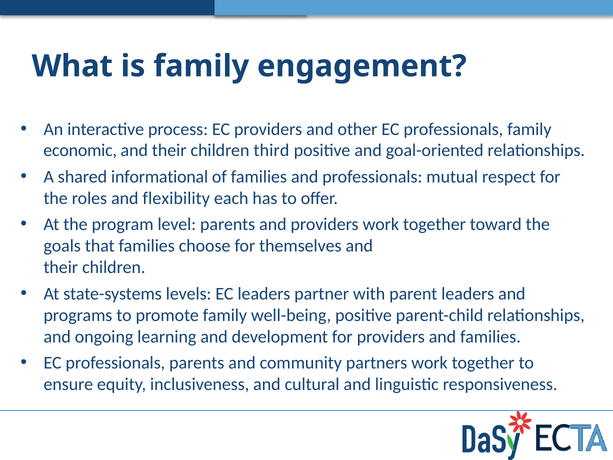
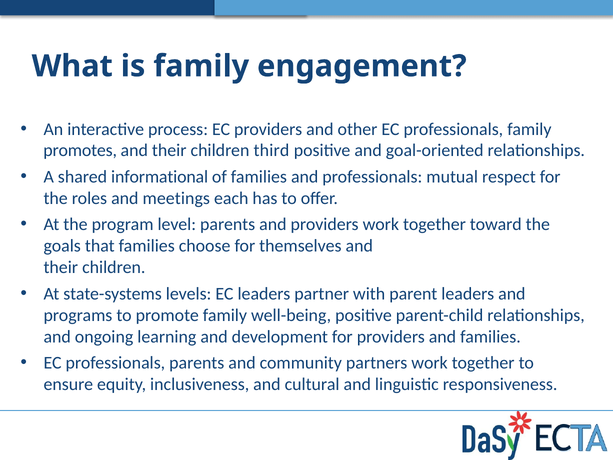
economic: economic -> promotes (80, 151)
flexibility: flexibility -> meetings (176, 198)
